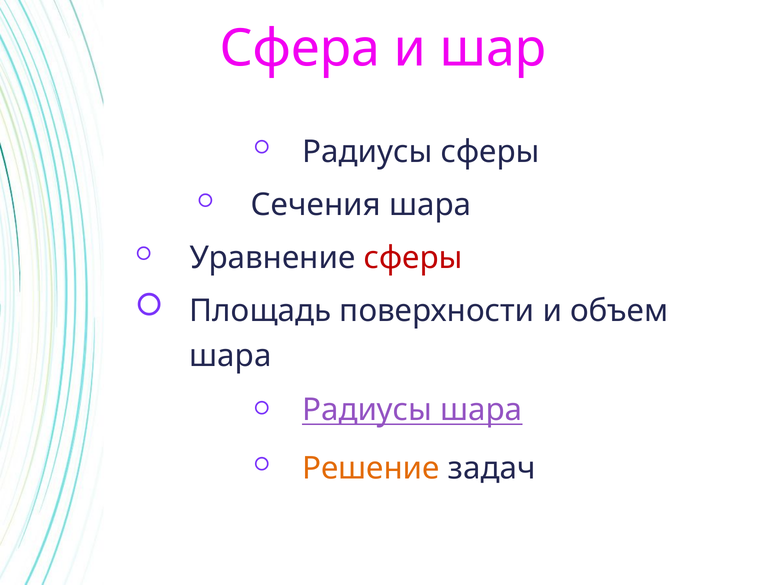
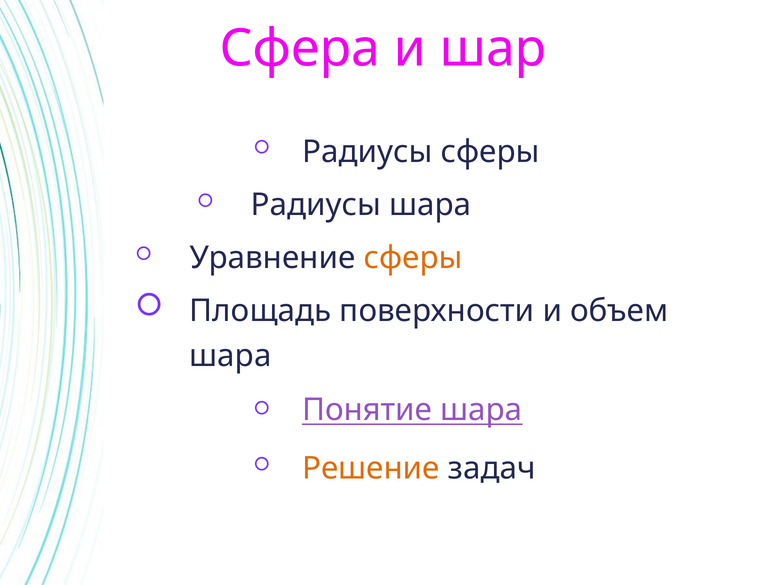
Сечения: Сечения -> Радиусы (316, 205)
сферы colour: red -> orange (413, 258)
Радиусы: Радиусы -> Понятие (367, 410)
